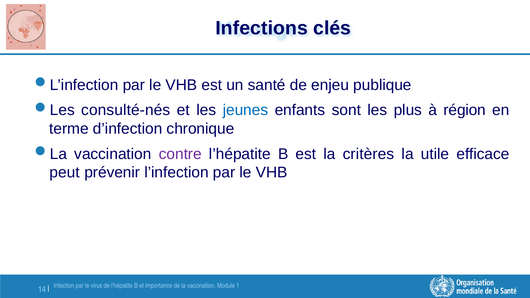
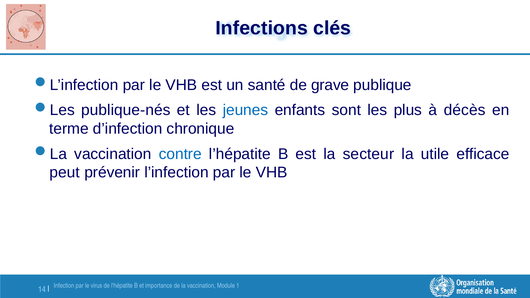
enjeu: enjeu -> grave (330, 85)
consulté-nés: consulté-nés -> publique-nés (126, 110)
région: région -> décès (465, 110)
contre colour: purple -> blue (180, 154)
critères: critères -> secteur (368, 154)
